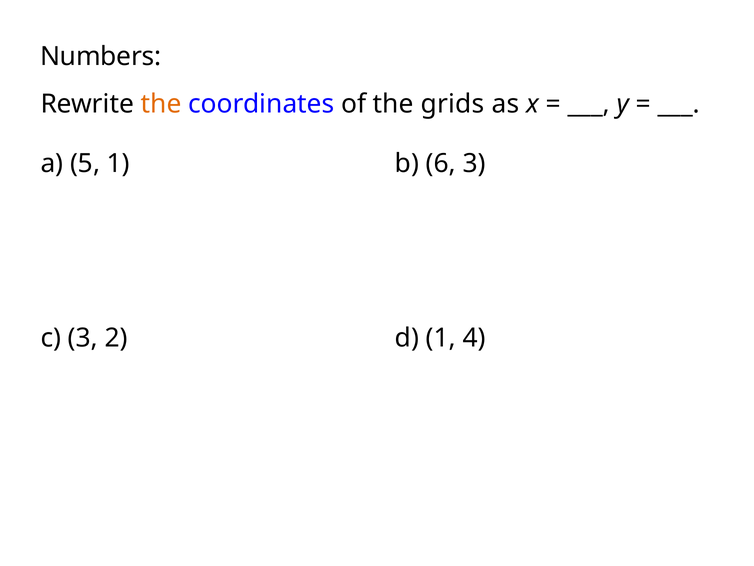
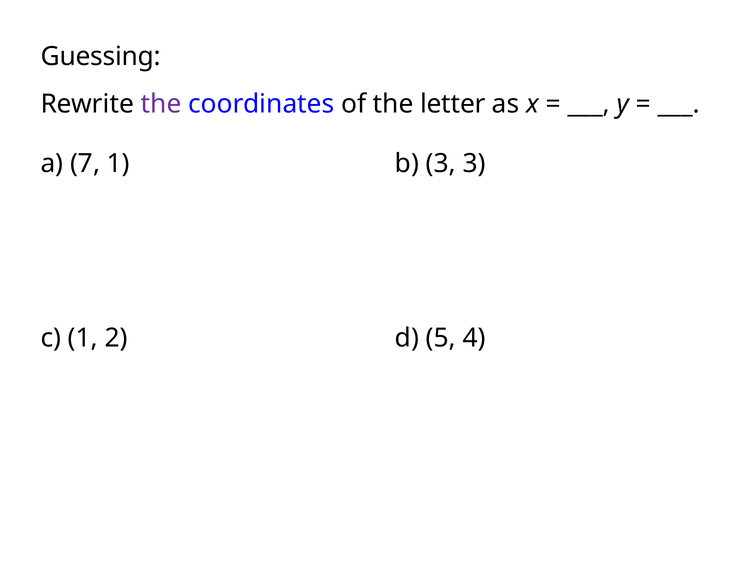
Numbers: Numbers -> Guessing (101, 57)
the colour: orange -> purple (161, 104)
grids: grids -> letter (453, 104)
5: 5 -> 7 (85, 163)
b 6: 6 -> 3 (441, 163)
c 3: 3 -> 1 (83, 338)
d 1: 1 -> 5 (441, 338)
